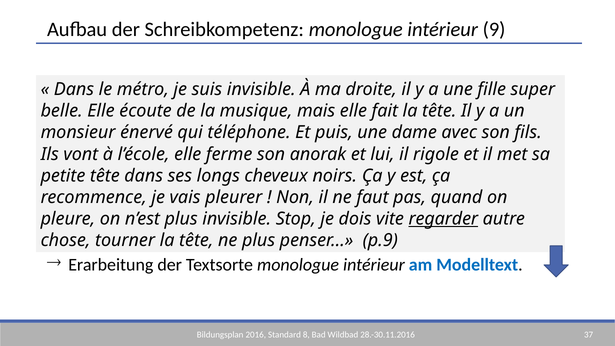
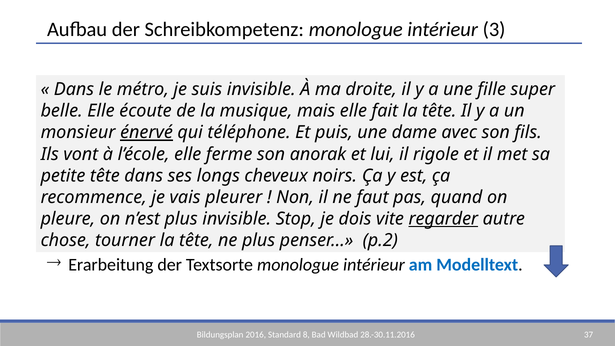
9: 9 -> 3 (494, 29)
énervé underline: none -> present (147, 133)
p.9: p.9 -> p.2 (380, 240)
